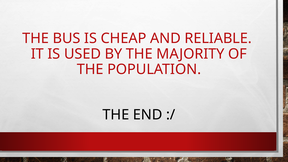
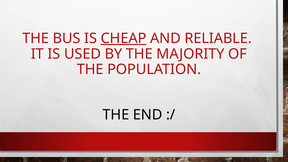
CHEAP underline: none -> present (124, 38)
